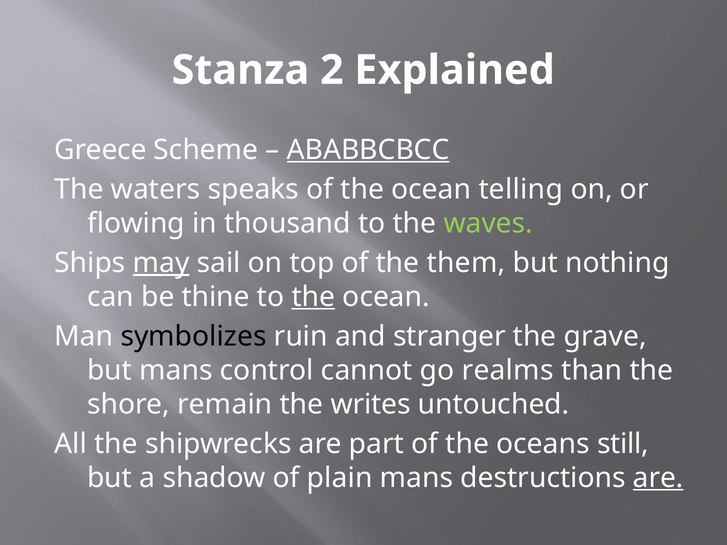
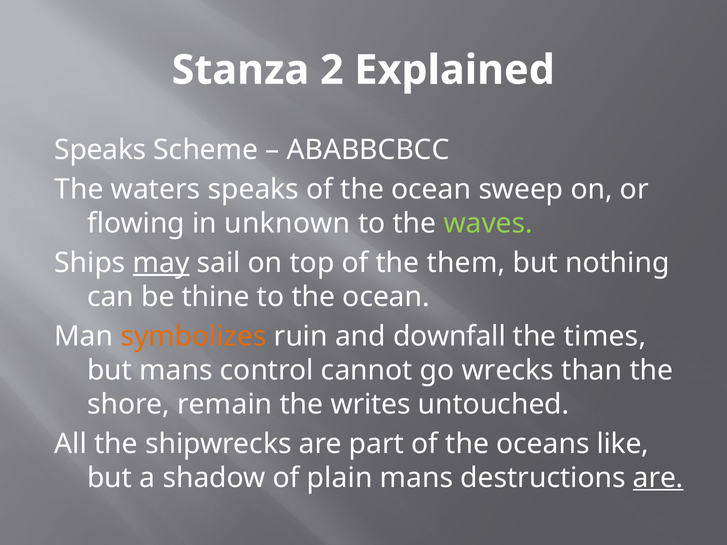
Greece: Greece -> Speaks (100, 150)
ABABBCBCC underline: present -> none (368, 150)
telling: telling -> sweep (521, 189)
thousand: thousand -> unknown (287, 223)
the underline: present -> none (313, 297)
symbolizes colour: black -> orange (194, 336)
stranger: stranger -> downfall (449, 336)
grave: grave -> times (605, 336)
realms: realms -> wrecks (508, 370)
still: still -> like (623, 444)
